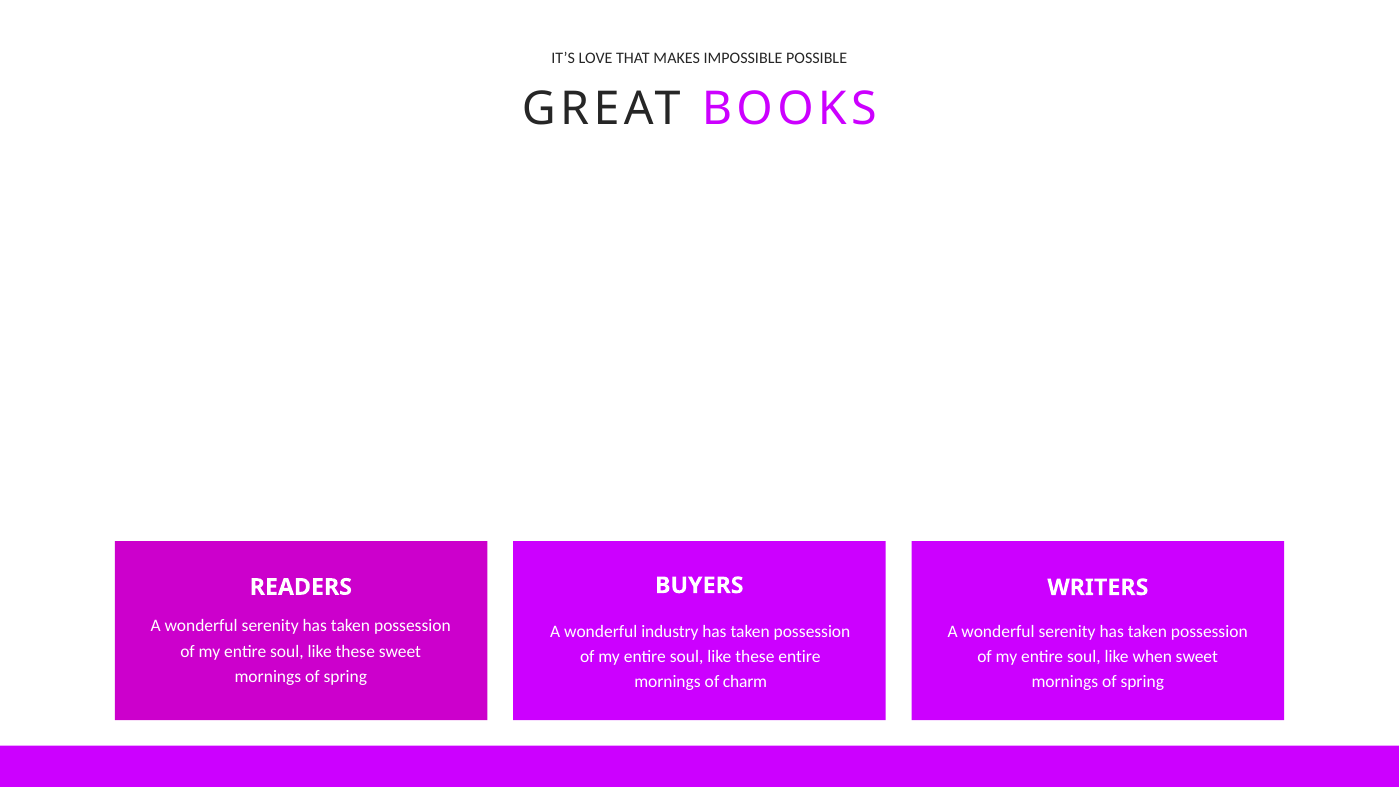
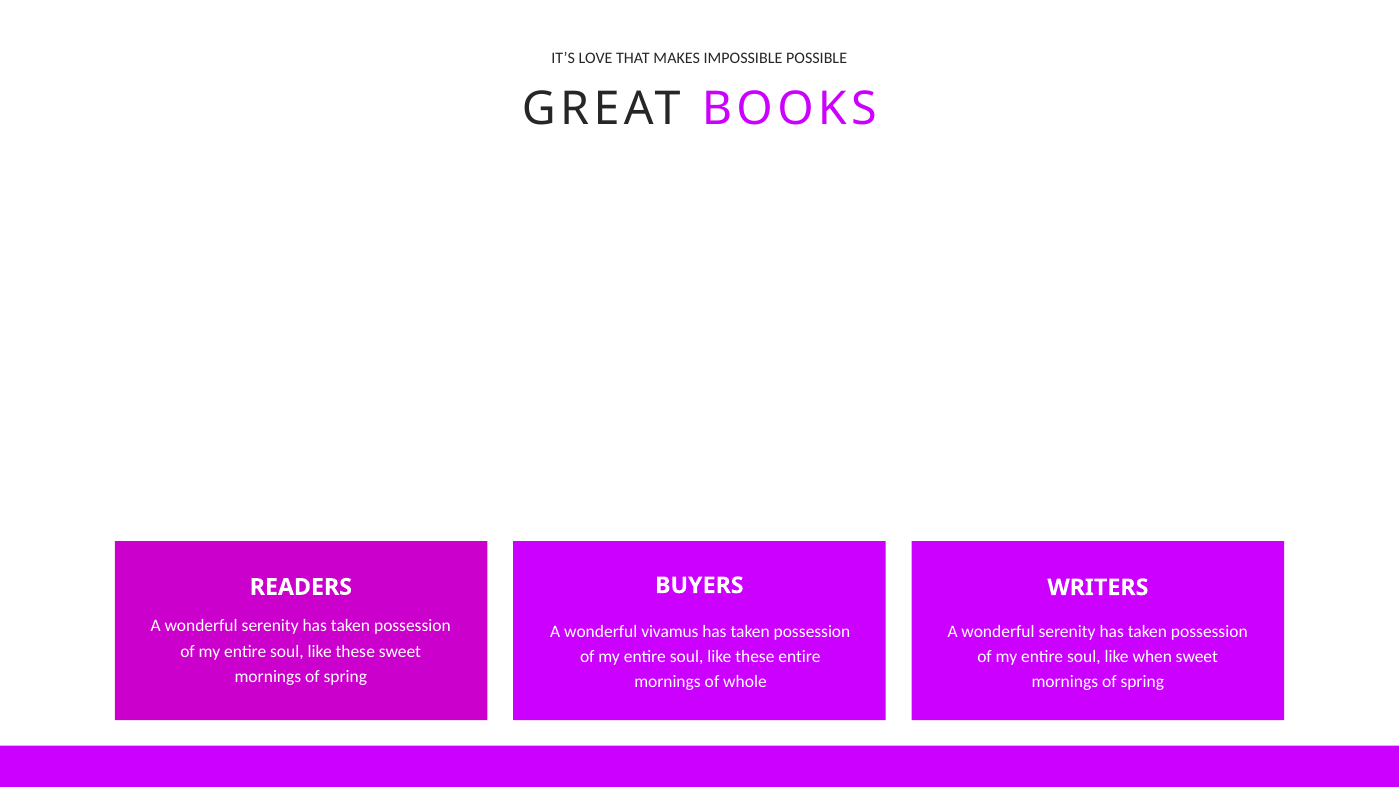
industry: industry -> vivamus (670, 632)
charm: charm -> whole (745, 682)
